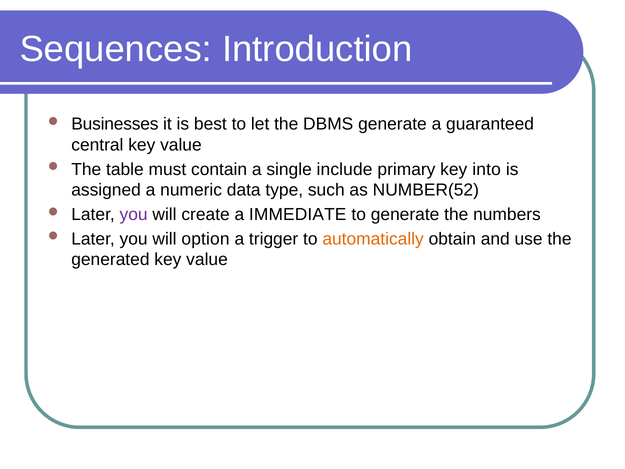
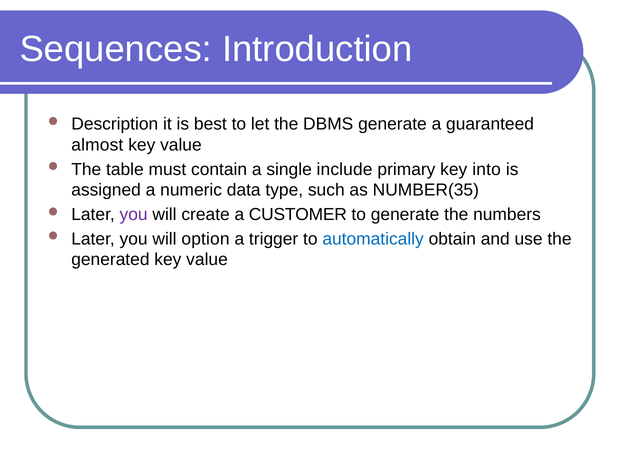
Businesses: Businesses -> Description (115, 124)
central: central -> almost (97, 145)
NUMBER(52: NUMBER(52 -> NUMBER(35 (426, 190)
IMMEDIATE: IMMEDIATE -> CUSTOMER (298, 214)
automatically colour: orange -> blue (373, 239)
